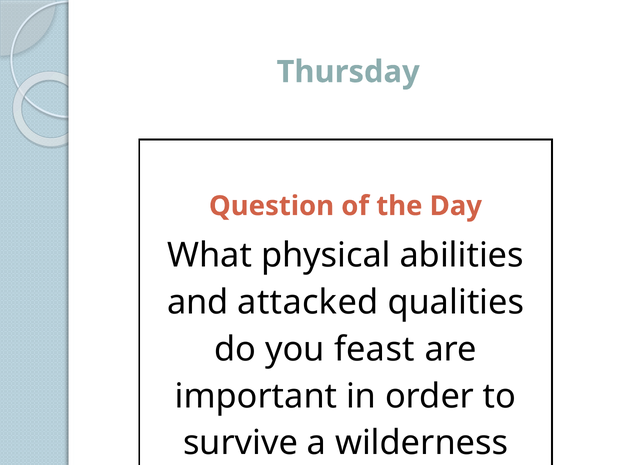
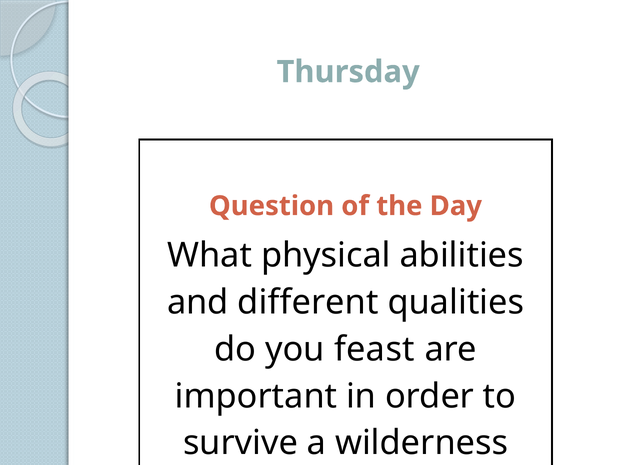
attacked: attacked -> different (308, 302)
